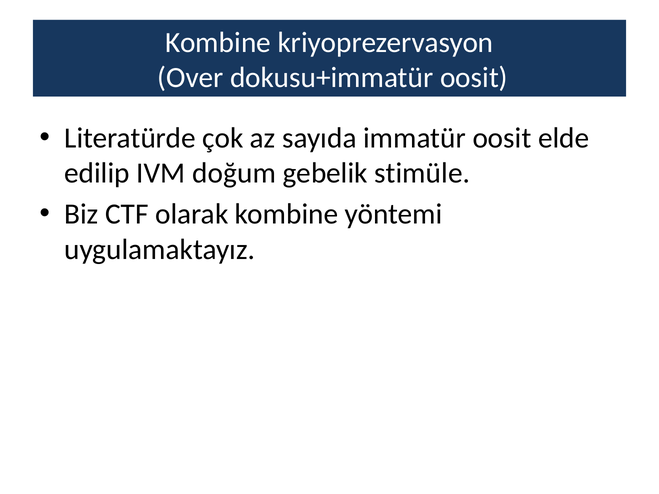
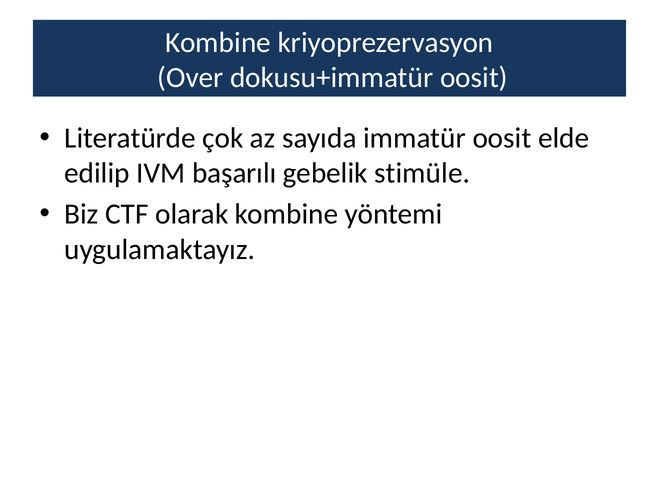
doğum: doğum -> başarılı (234, 173)
